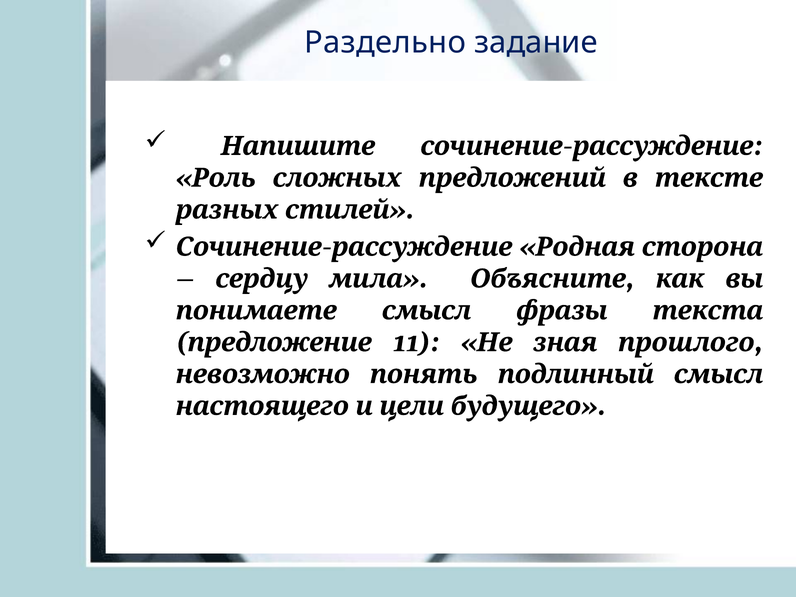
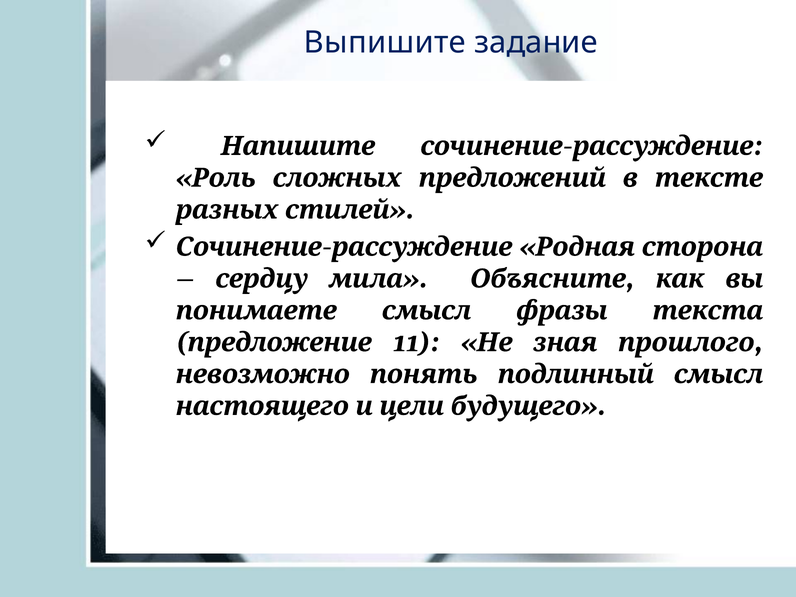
Раздельно: Раздельно -> Выпишите (385, 43)
